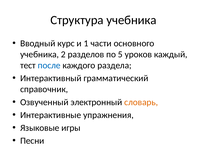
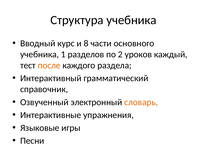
1: 1 -> 8 (86, 43)
2: 2 -> 1 (63, 54)
5: 5 -> 2 (120, 54)
после colour: blue -> orange (49, 66)
